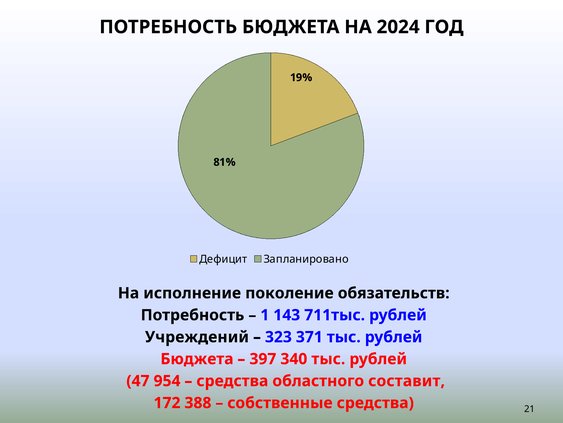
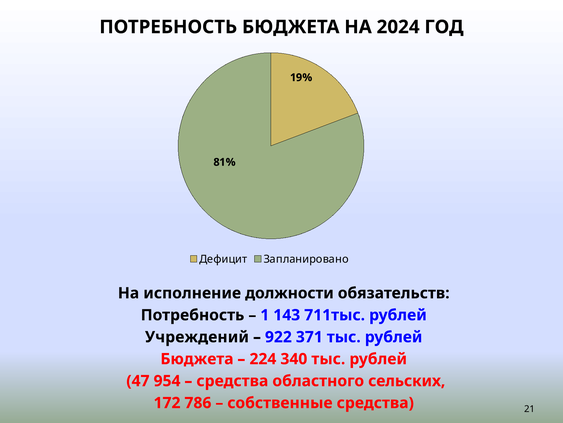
поколение: поколение -> должности (289, 293)
323: 323 -> 922 (278, 336)
397: 397 -> 224 (263, 358)
составит: составит -> сельских (407, 380)
388: 388 -> 786 (198, 402)
